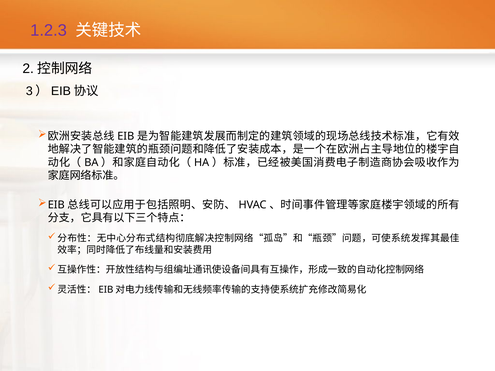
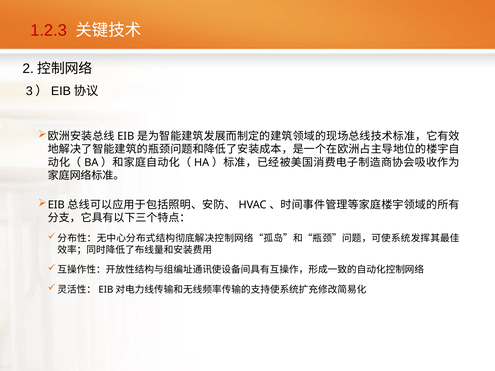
1.2.3 colour: purple -> red (49, 30)
